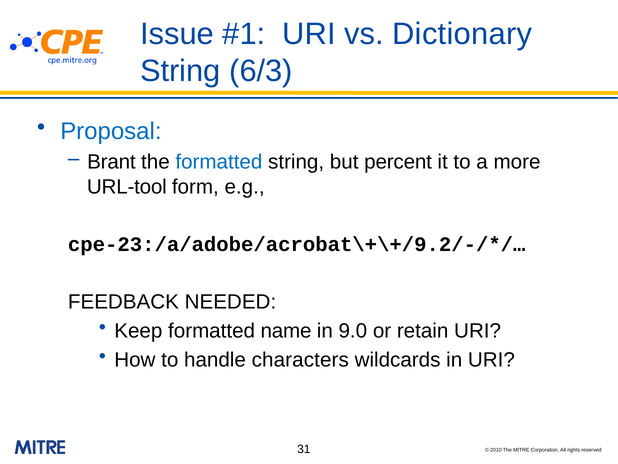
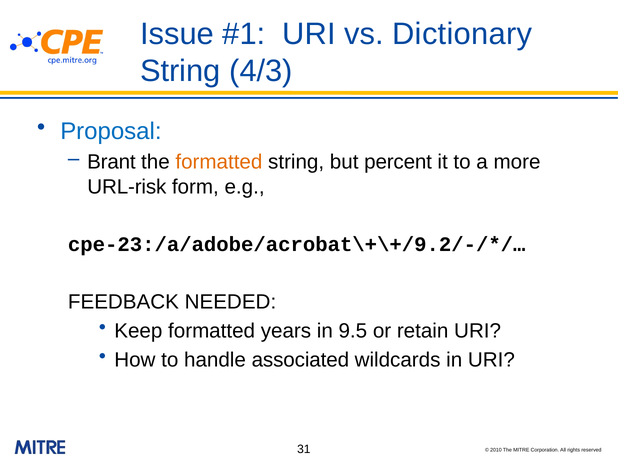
6/3: 6/3 -> 4/3 (261, 71)
formatted colour: blue -> orange (219, 162)
URL-tool: URL-tool -> URL-risk (127, 187)
name: name -> years (286, 331)
9.0: 9.0 -> 9.5 (353, 331)
characters: characters -> associated (300, 359)
